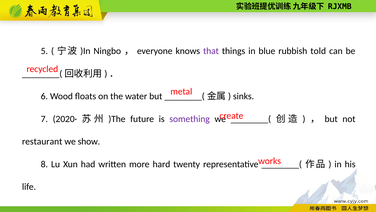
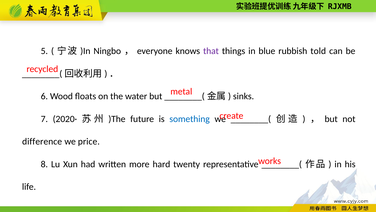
something colour: purple -> blue (190, 119)
restaurant: restaurant -> difference (42, 141)
show: show -> price (89, 141)
